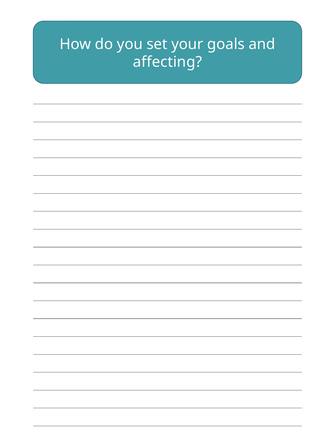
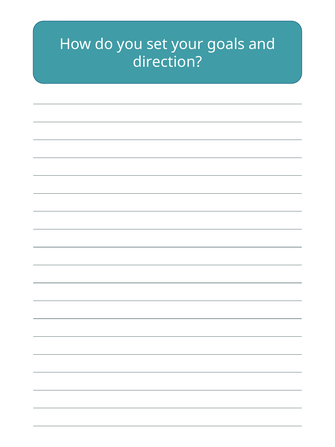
affecting: affecting -> direction (167, 62)
